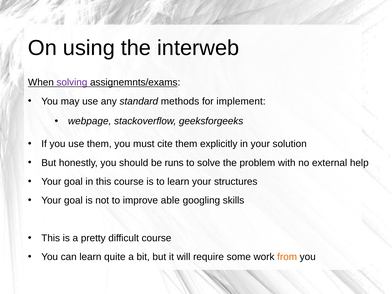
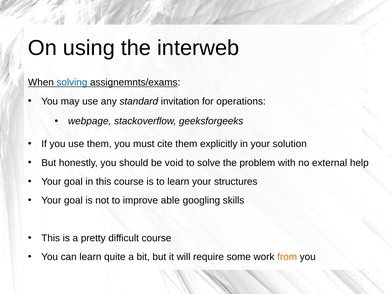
solving colour: purple -> blue (72, 82)
methods: methods -> invitation (180, 101)
implement: implement -> operations (241, 101)
runs: runs -> void (174, 163)
